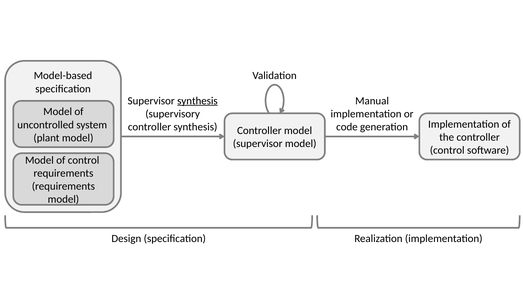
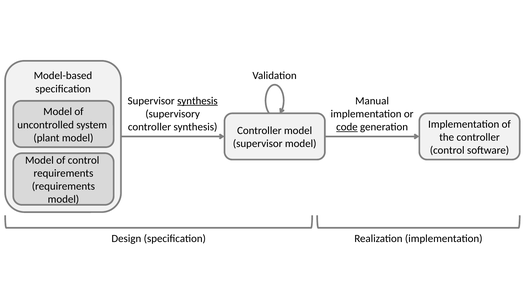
code underline: none -> present (347, 127)
